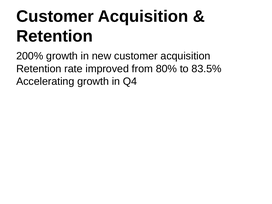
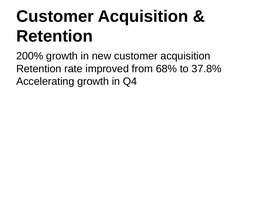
80%: 80% -> 68% (166, 69)
83.5%: 83.5% -> 37.8% (207, 69)
